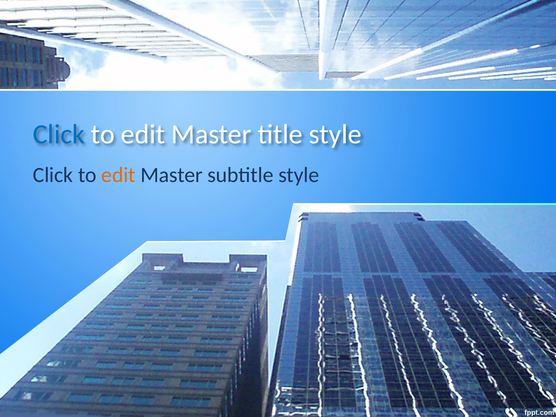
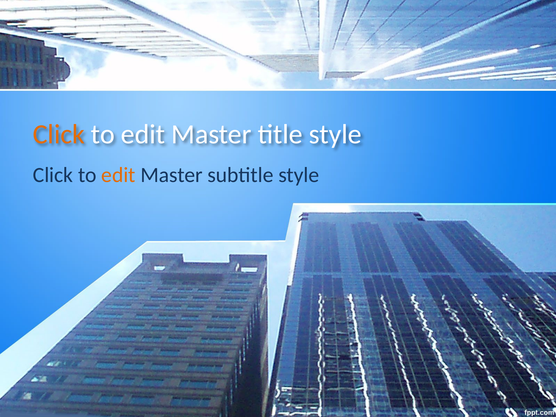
Click colour: blue -> orange (59, 134)
